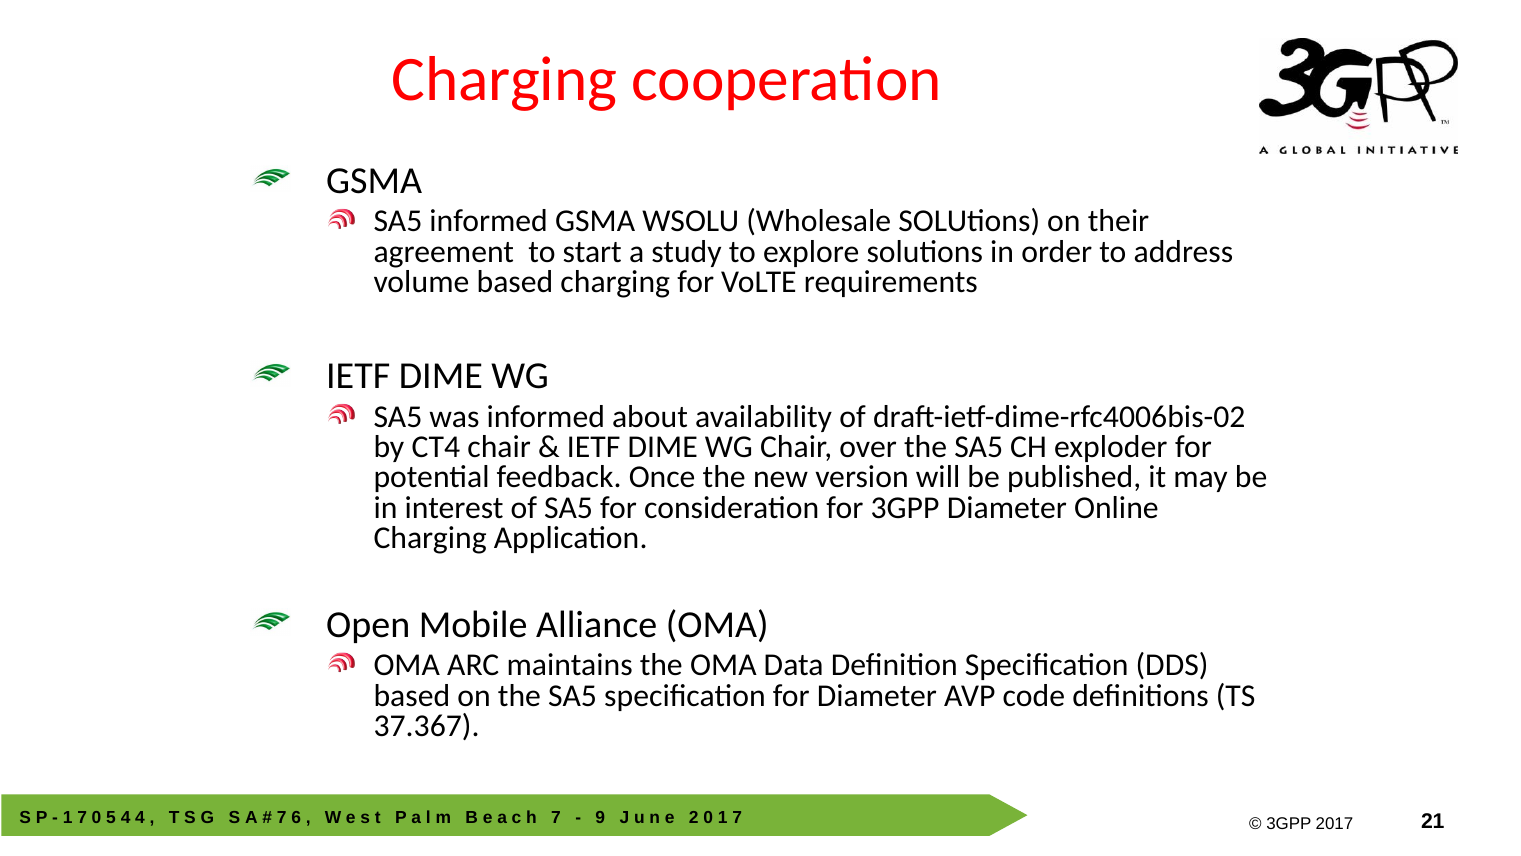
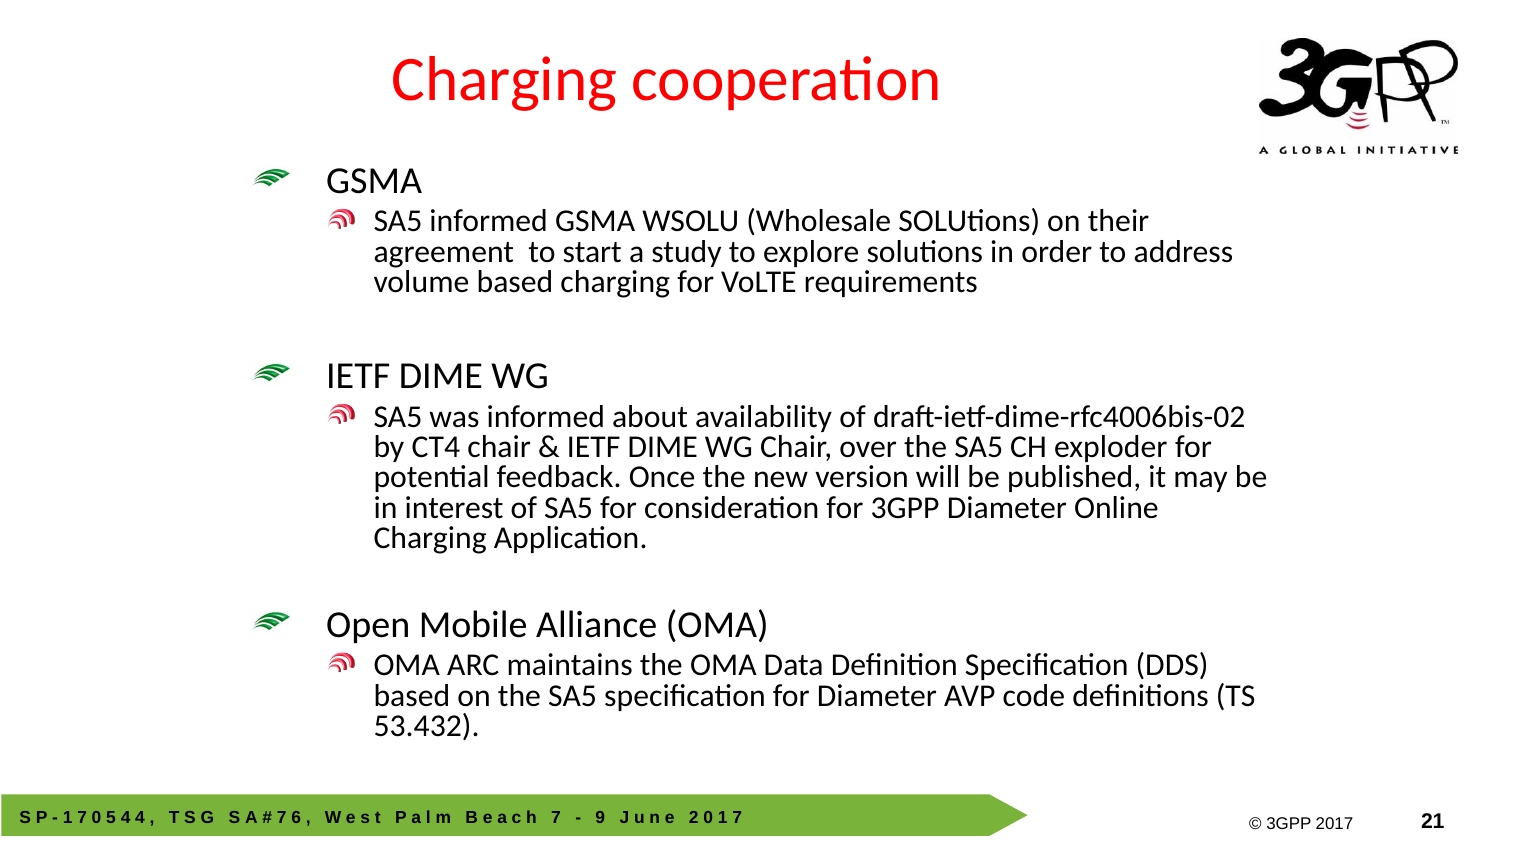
37.367: 37.367 -> 53.432 (427, 726)
